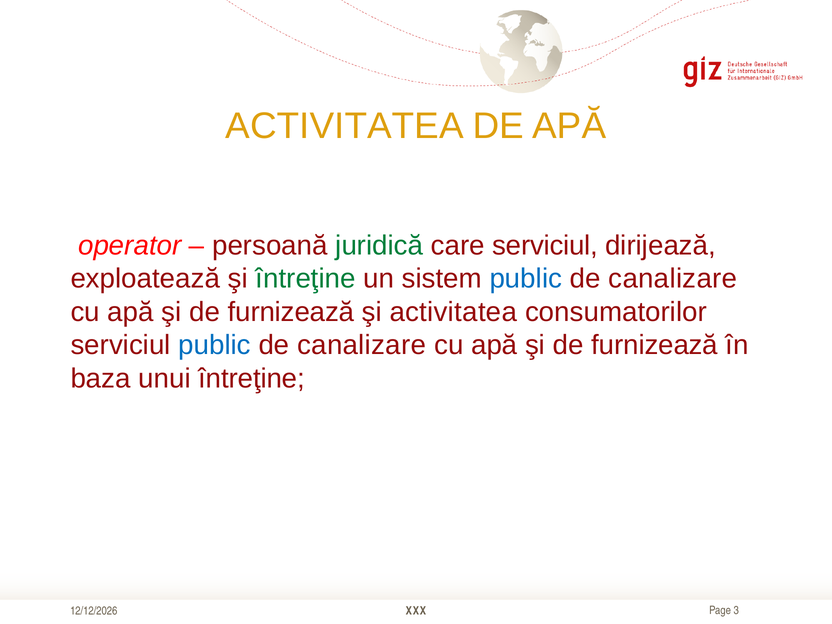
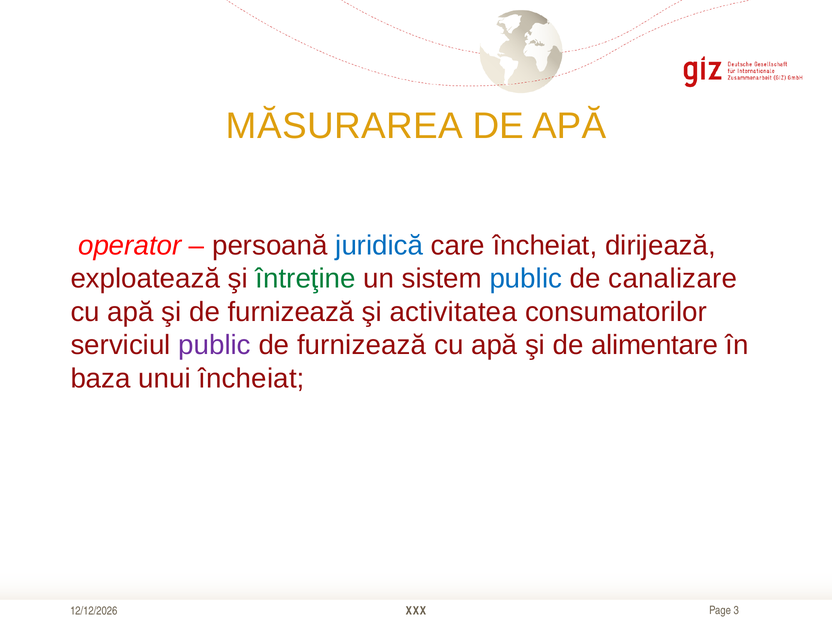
ACTIVITATEA: ACTIVITATEA -> MĂSURAREA (344, 126)
juridică colour: green -> blue (379, 245)
care serviciul: serviciul -> încheiat (545, 245)
public colour: blue -> purple (215, 345)
canalizare: canalizare -> furnizează (362, 345)
furnizează: furnizează -> alimentare (655, 345)
unui întreţine: întreţine -> încheiat (251, 379)
